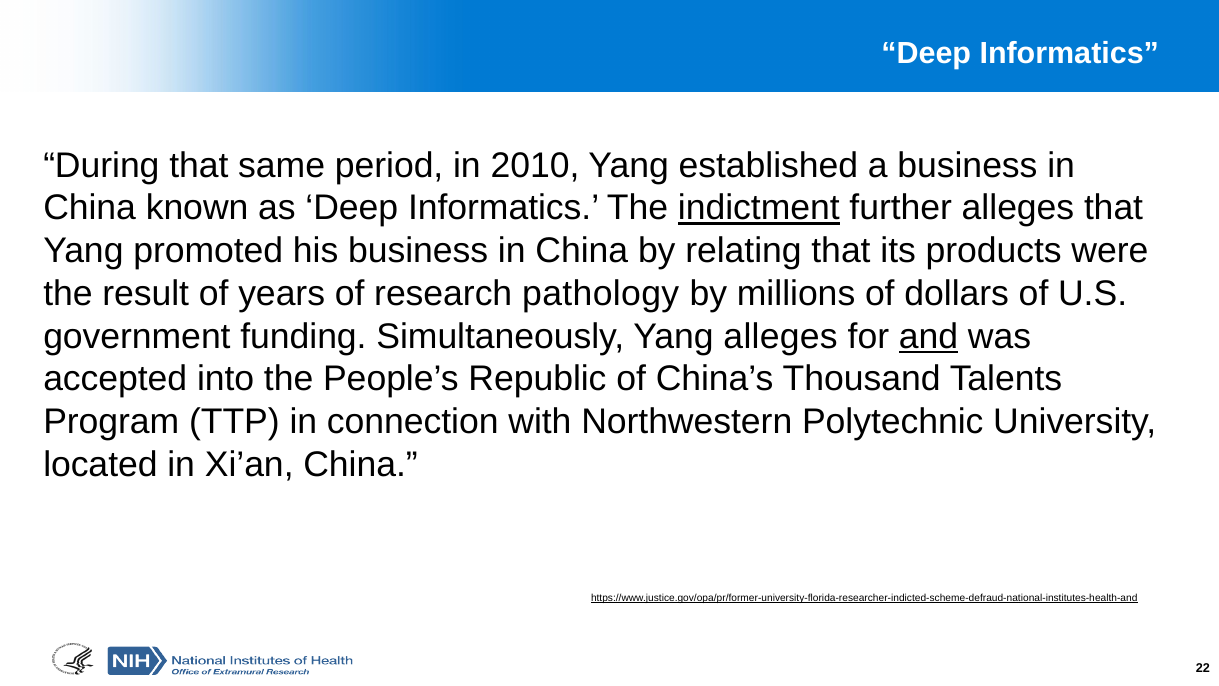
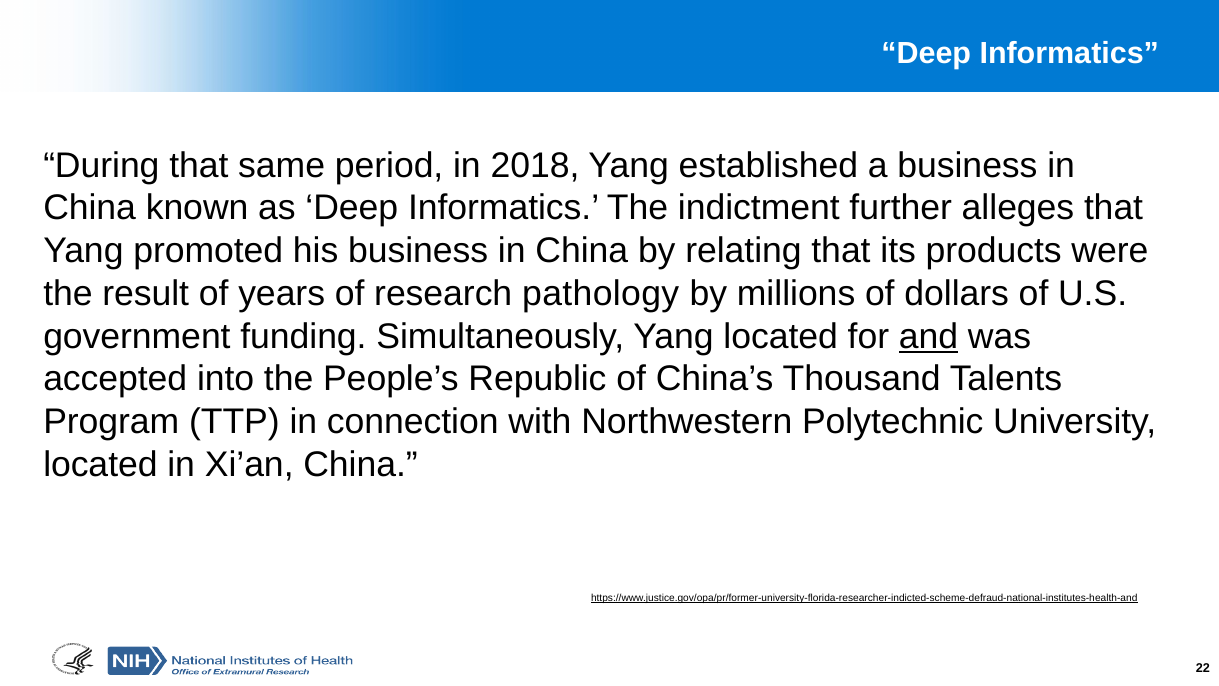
2010: 2010 -> 2018 (535, 165)
indictment underline: present -> none (759, 208)
Yang alleges: alleges -> located (781, 336)
